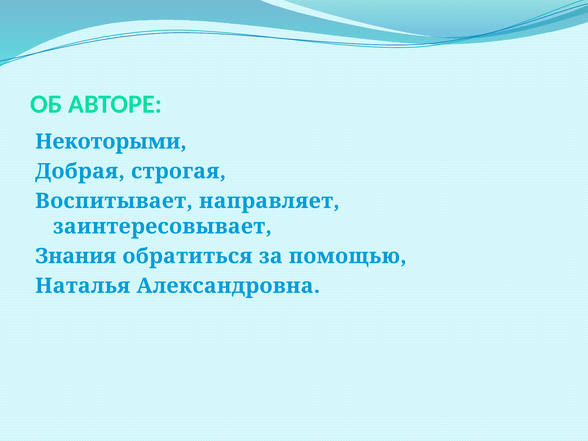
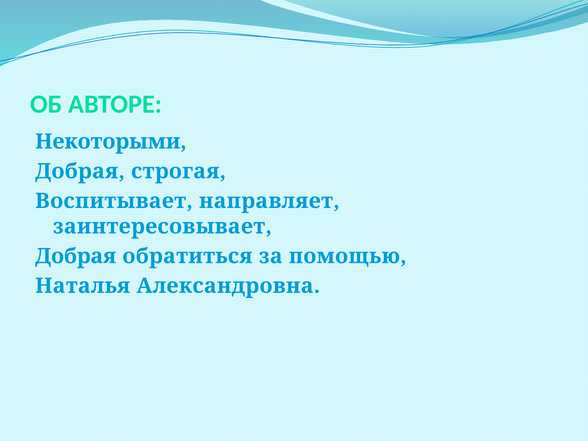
Знания: Знания -> Добрая (76, 256)
